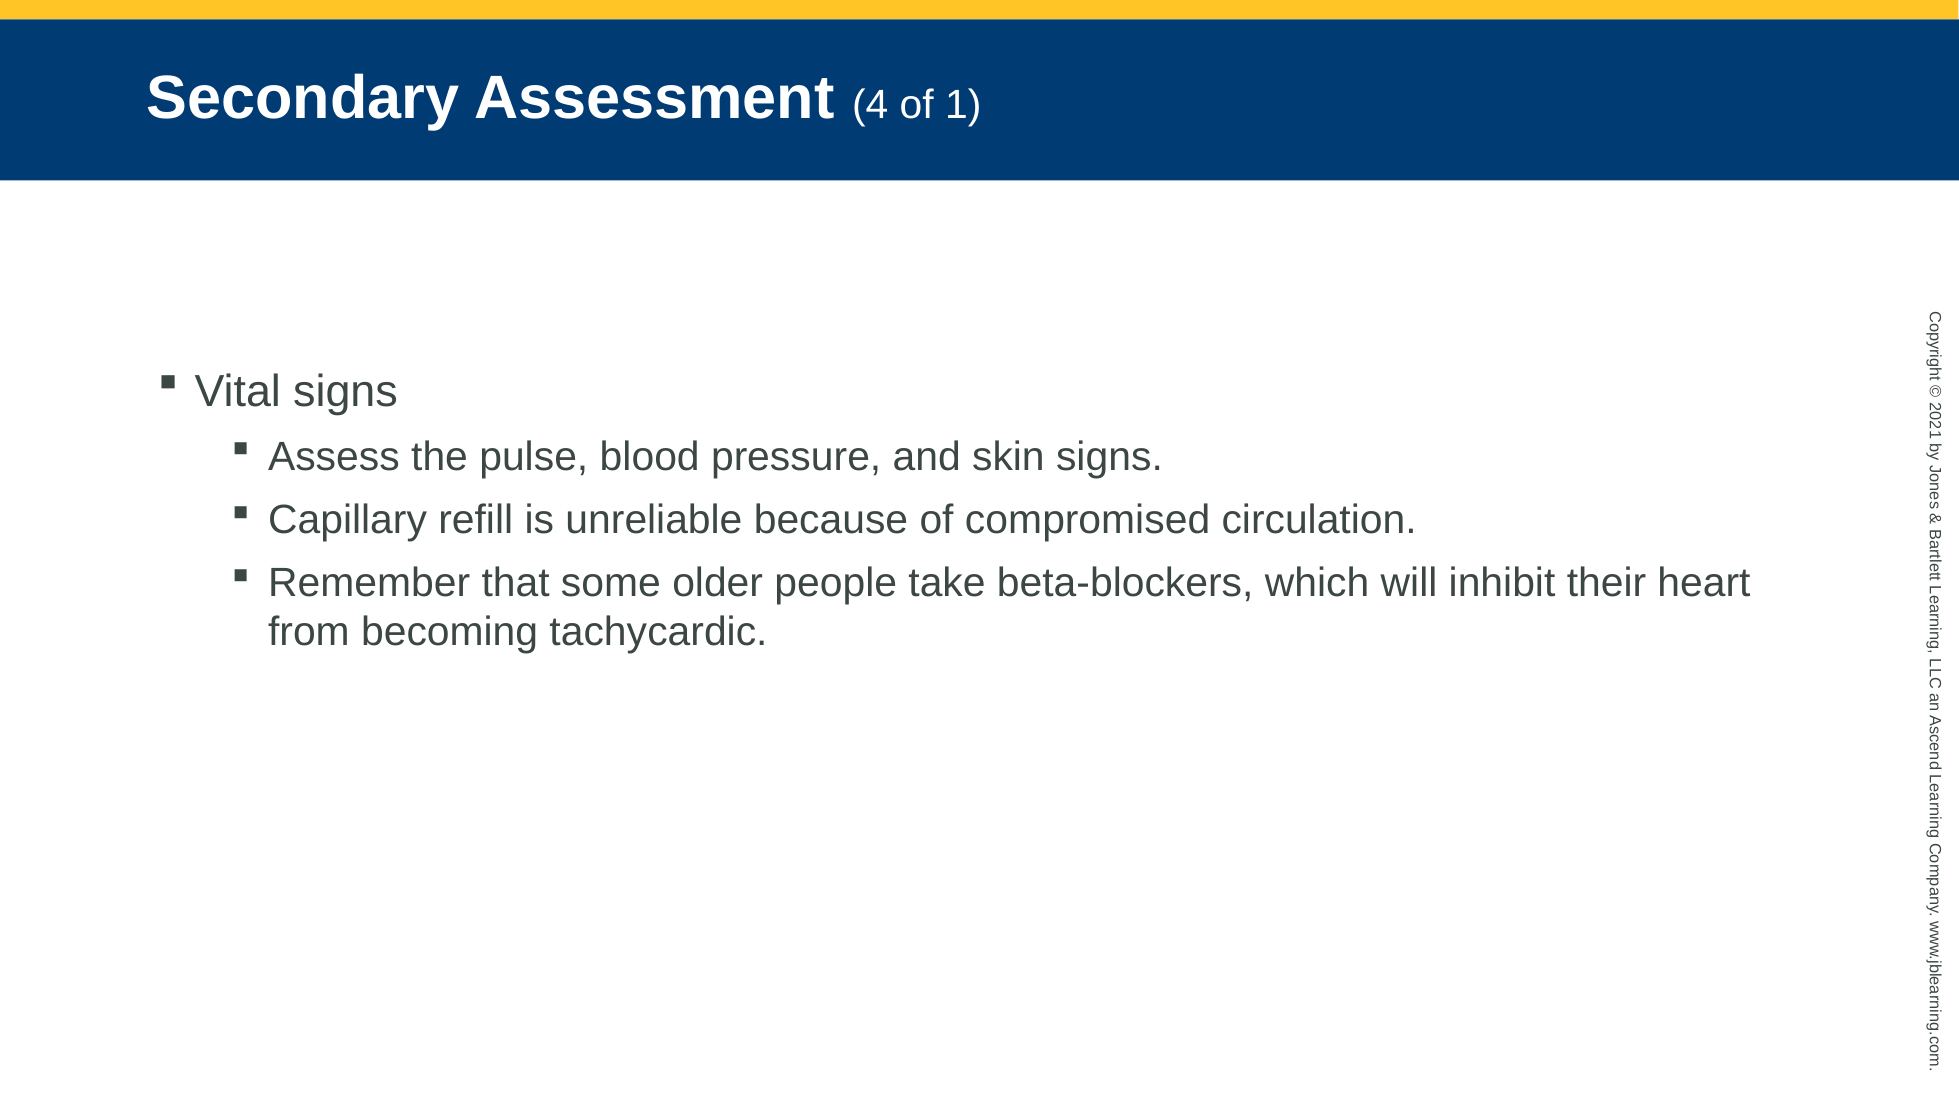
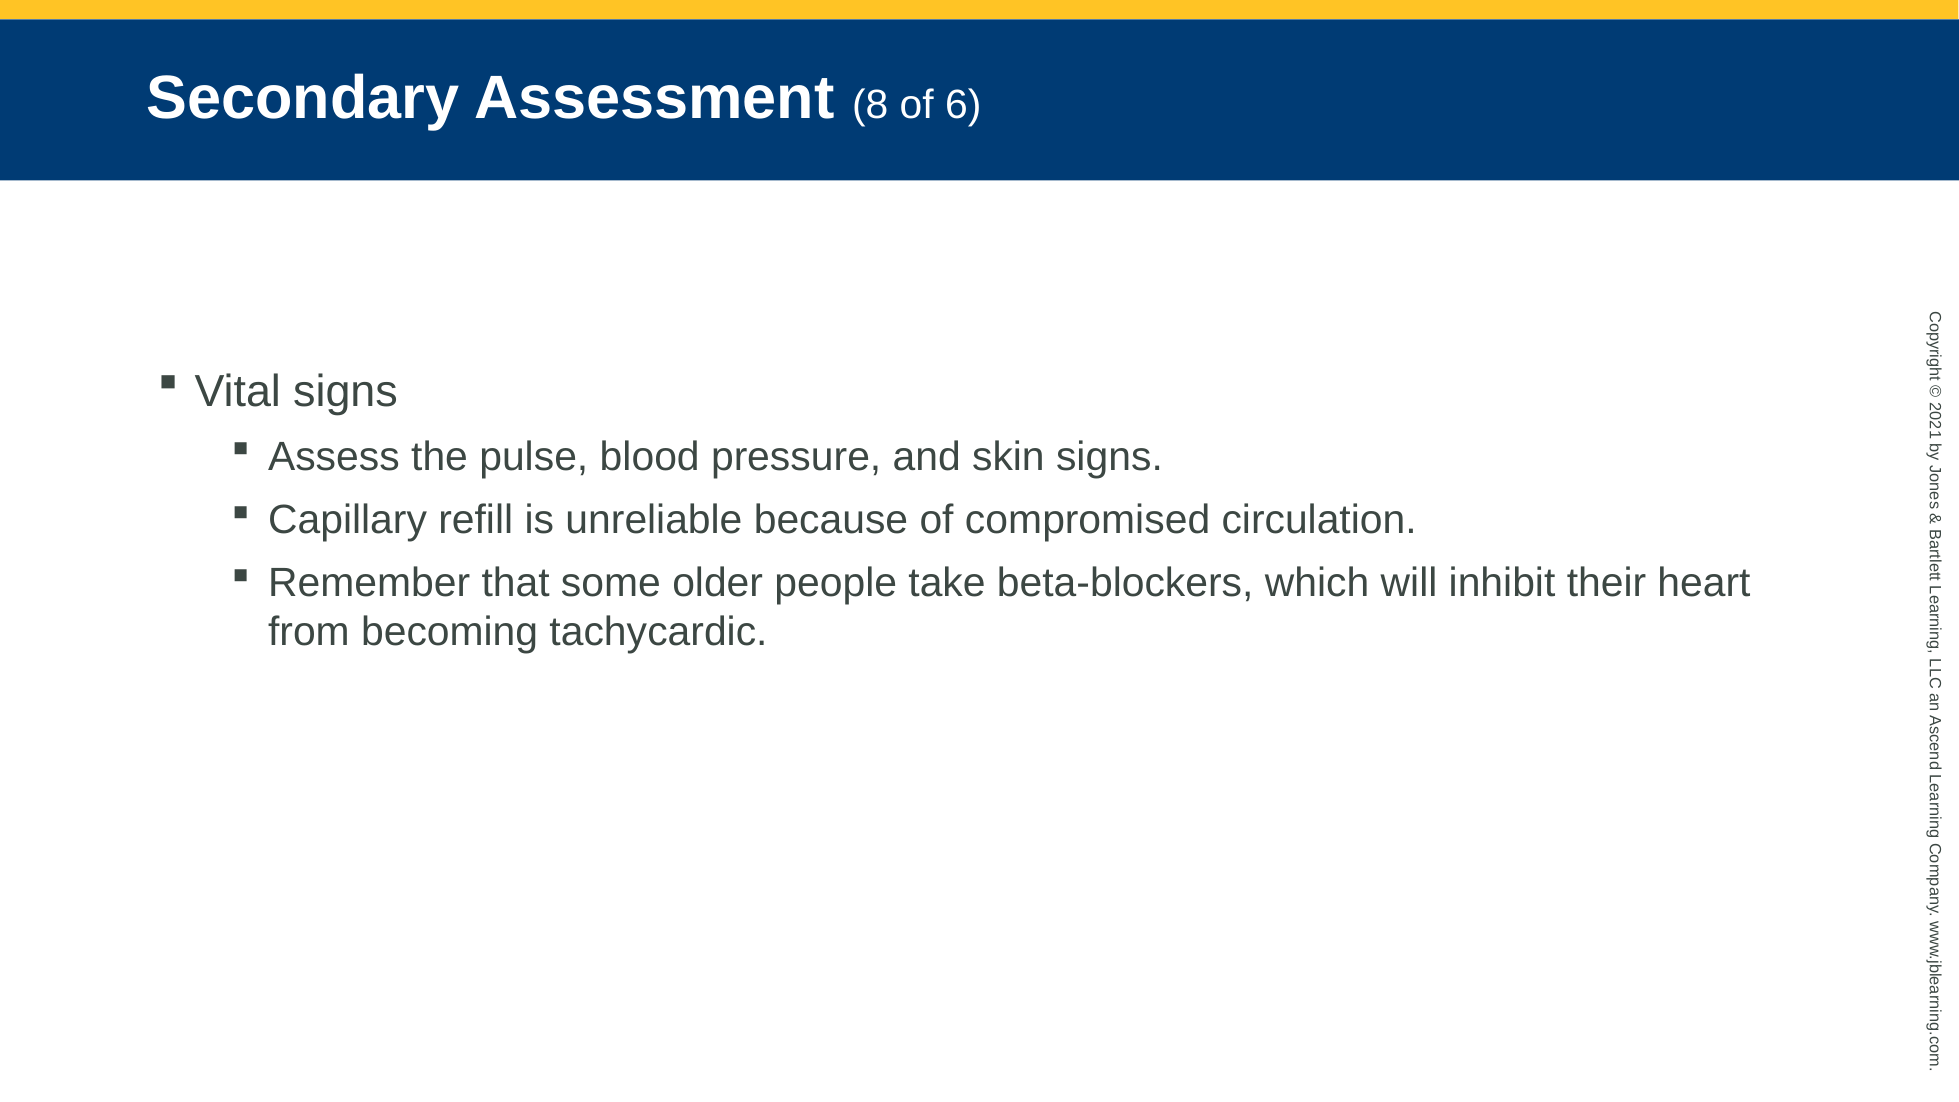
4: 4 -> 8 (870, 105)
of 1: 1 -> 6 (963, 105)
